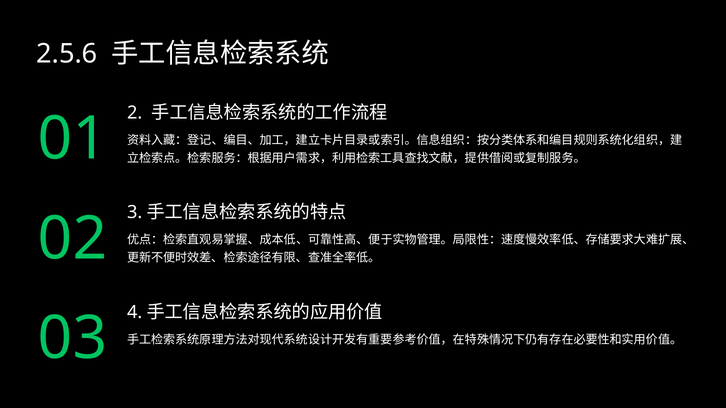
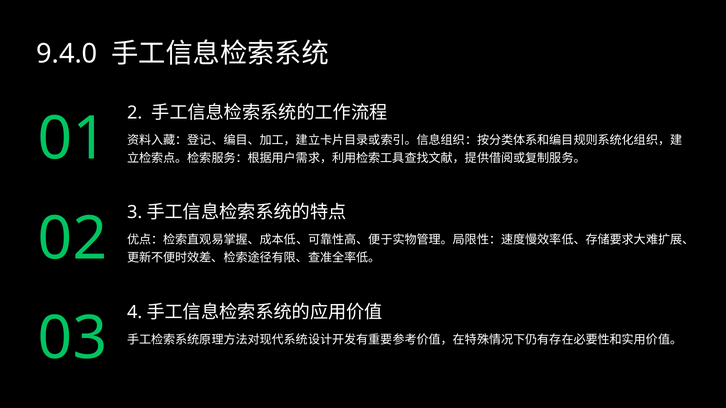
2.5.6: 2.5.6 -> 9.4.0 (67, 54)
